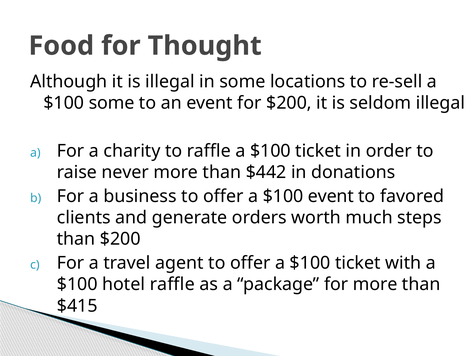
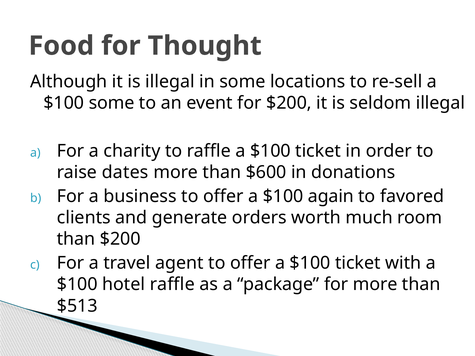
never: never -> dates (125, 172)
$442: $442 -> $600 (266, 172)
$100 event: event -> again (331, 196)
steps: steps -> room (420, 218)
$415: $415 -> $513 (77, 306)
